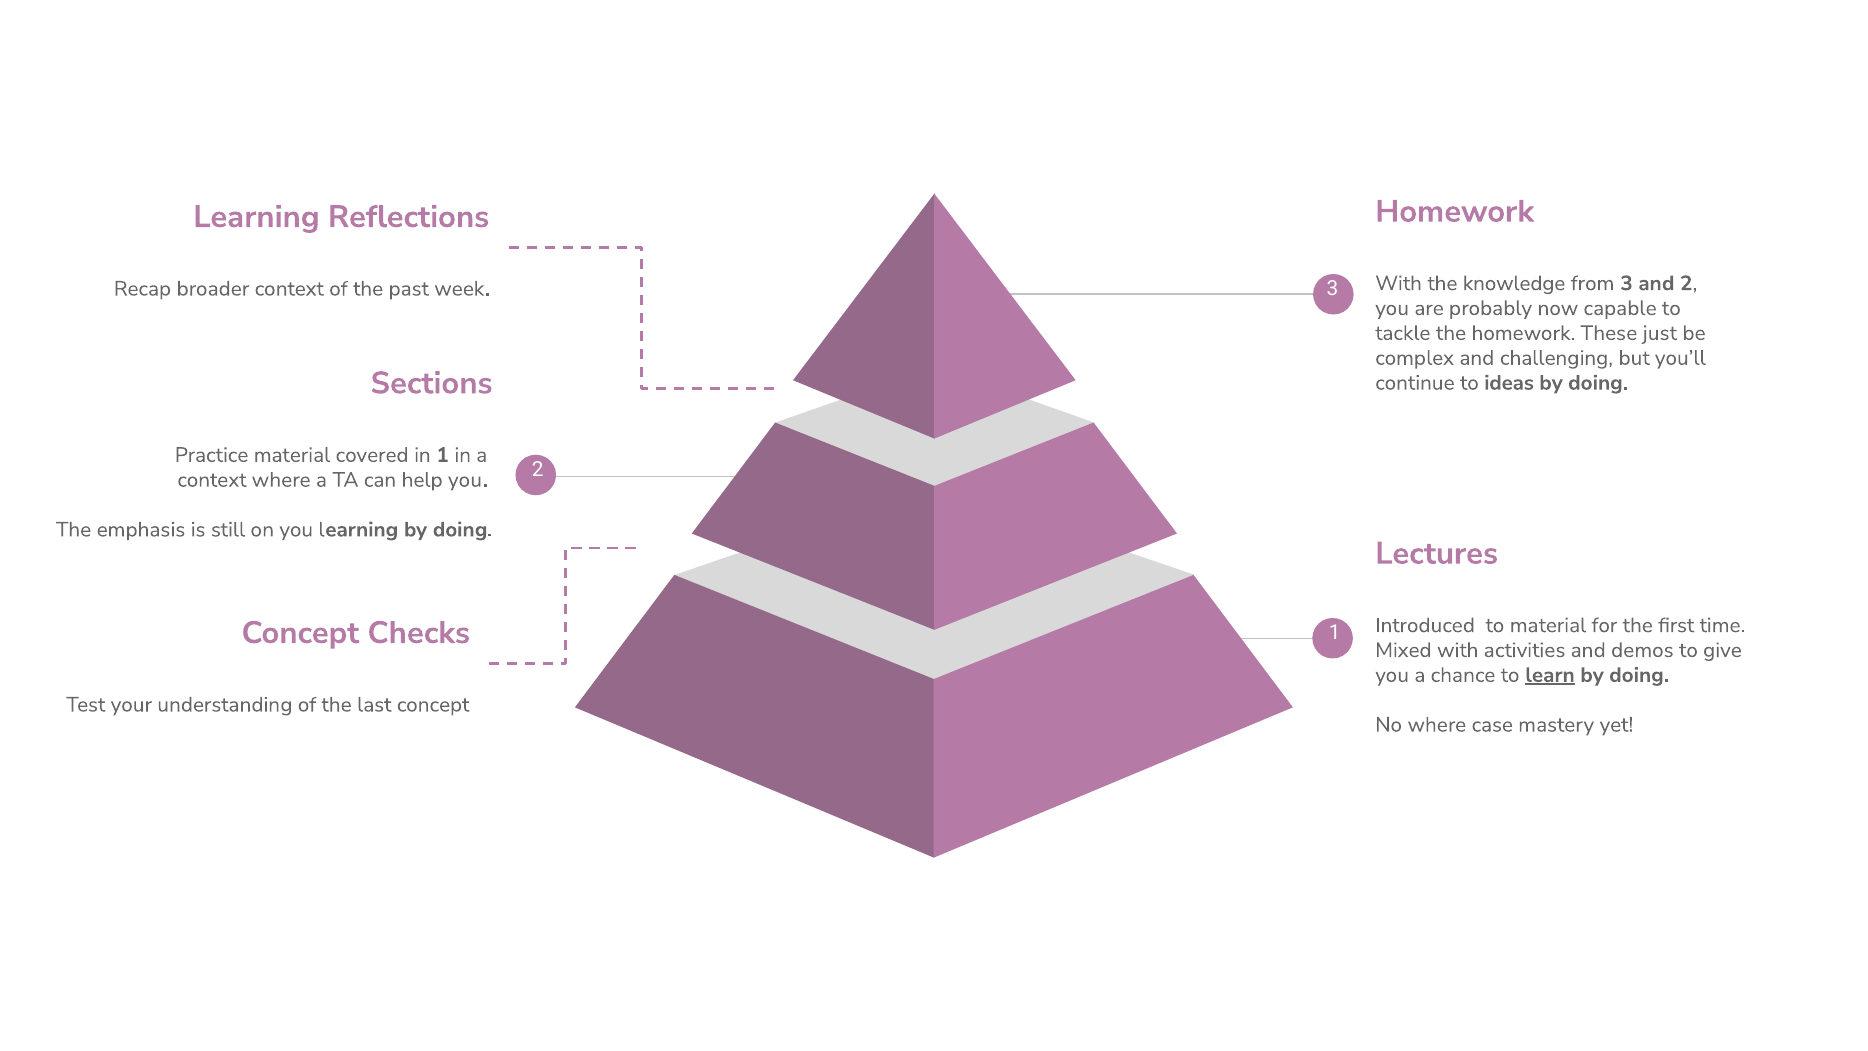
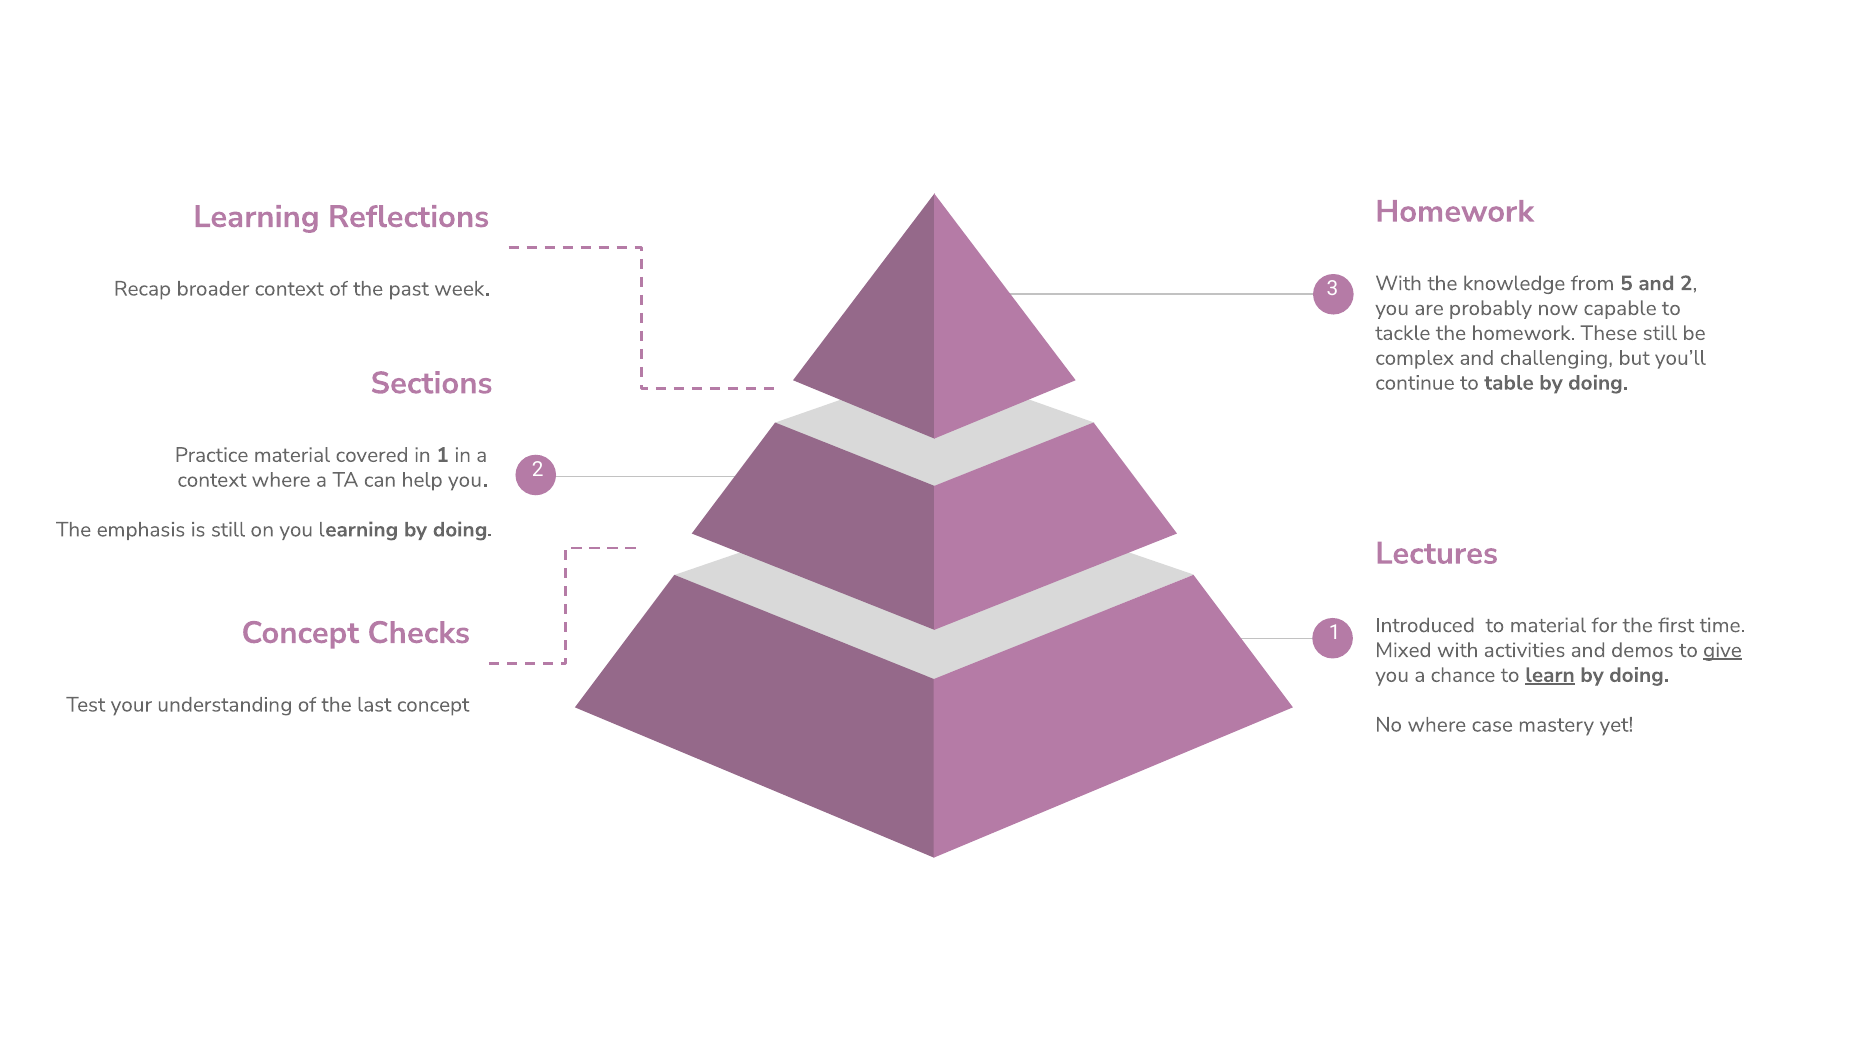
from 3: 3 -> 5 (1627, 283)
These just: just -> still (1660, 333)
ideas: ideas -> table (1509, 383)
give underline: none -> present (1722, 650)
